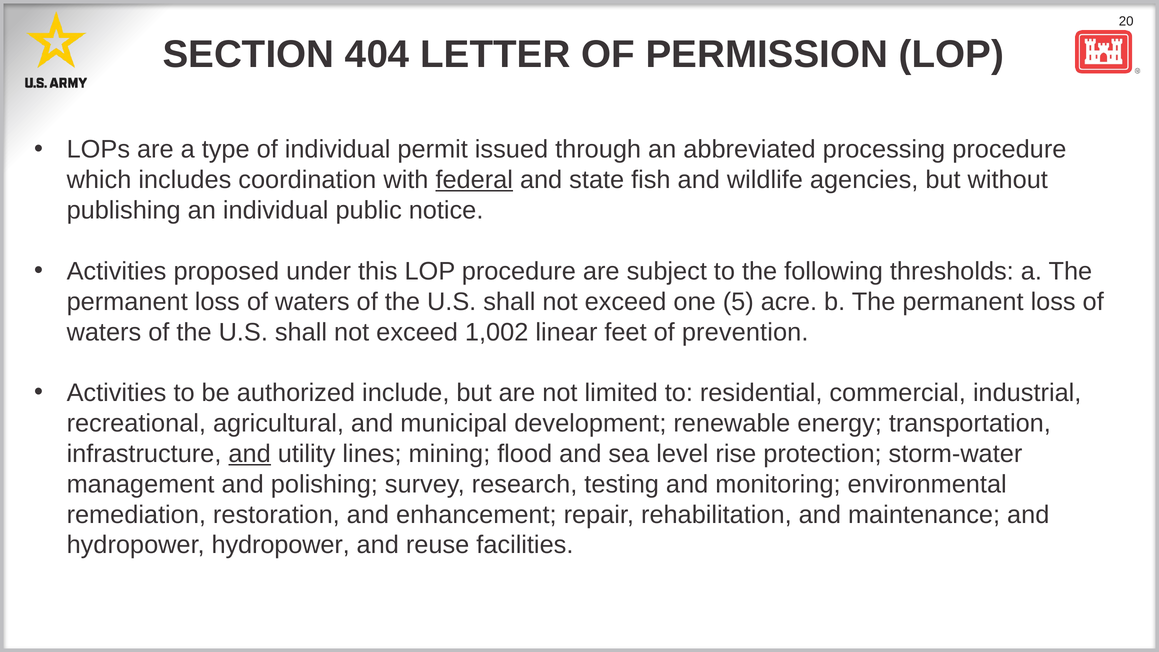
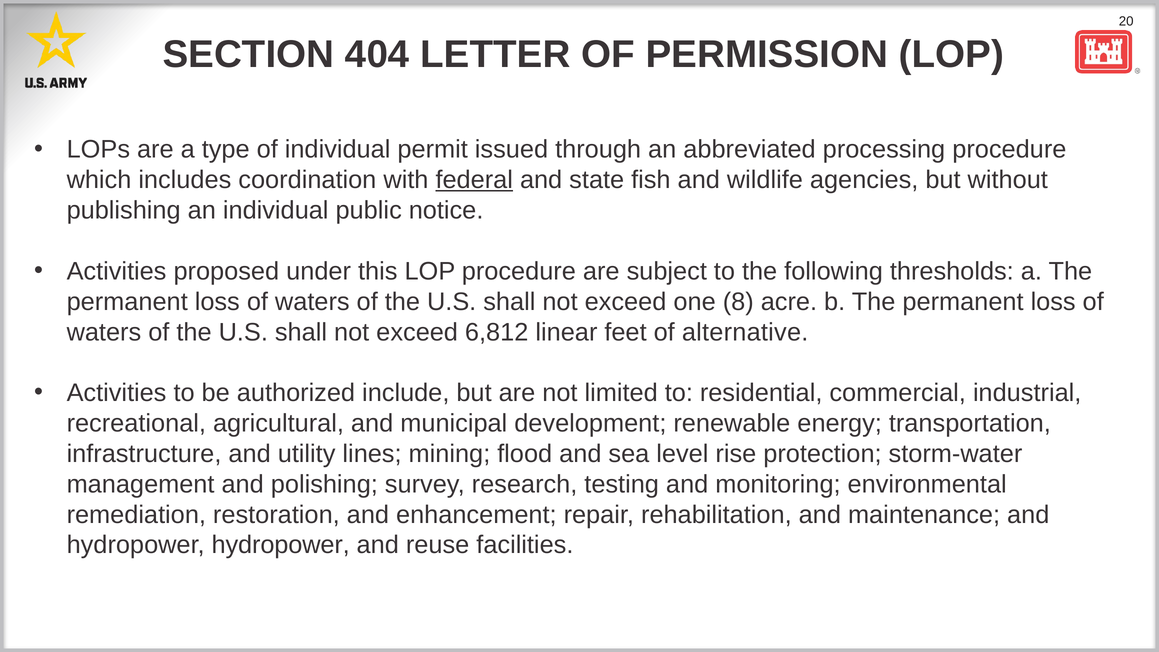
5: 5 -> 8 (738, 302)
1,002: 1,002 -> 6,812 (497, 332)
prevention: prevention -> alternative (745, 332)
and underline: present -> none (250, 454)
